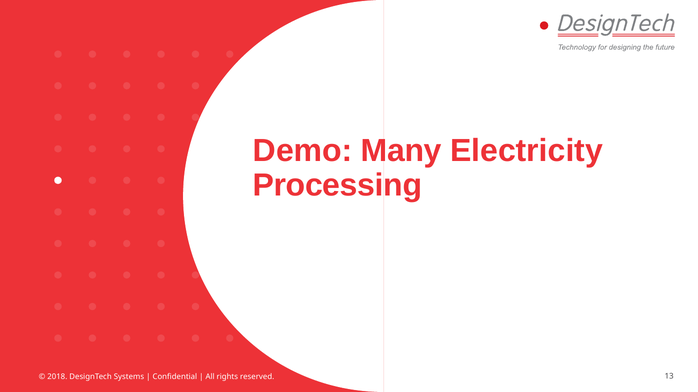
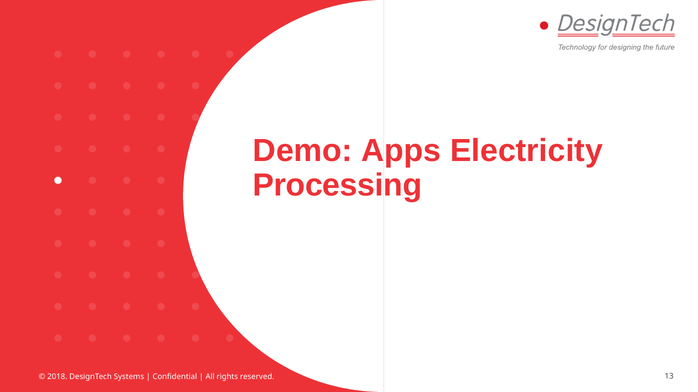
Many: Many -> Apps (401, 151)
